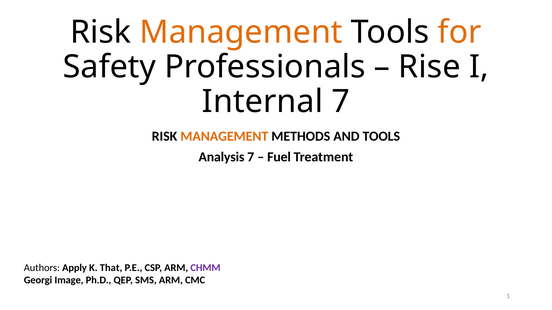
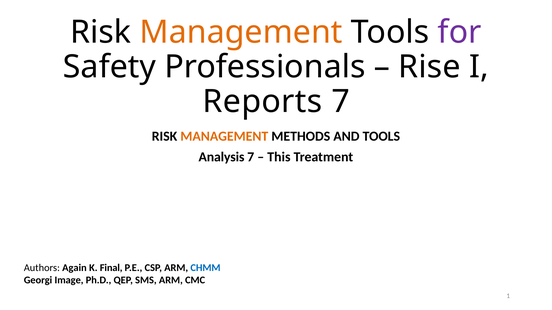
for colour: orange -> purple (460, 32)
Internal: Internal -> Reports (262, 102)
Fuel: Fuel -> This (279, 157)
Apply: Apply -> Again (74, 268)
That: That -> Final (111, 268)
CHMM colour: purple -> blue (205, 268)
